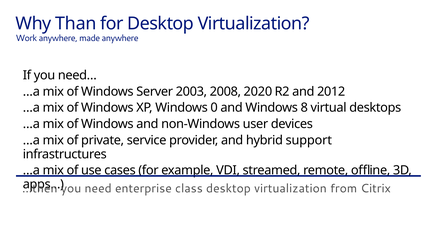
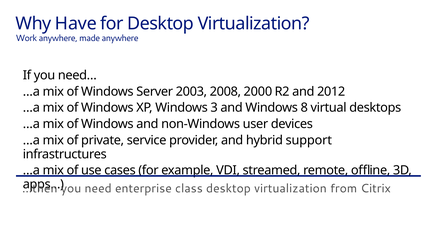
Than: Than -> Have (76, 24)
2020: 2020 -> 2000 (258, 91)
0: 0 -> 3 (214, 108)
